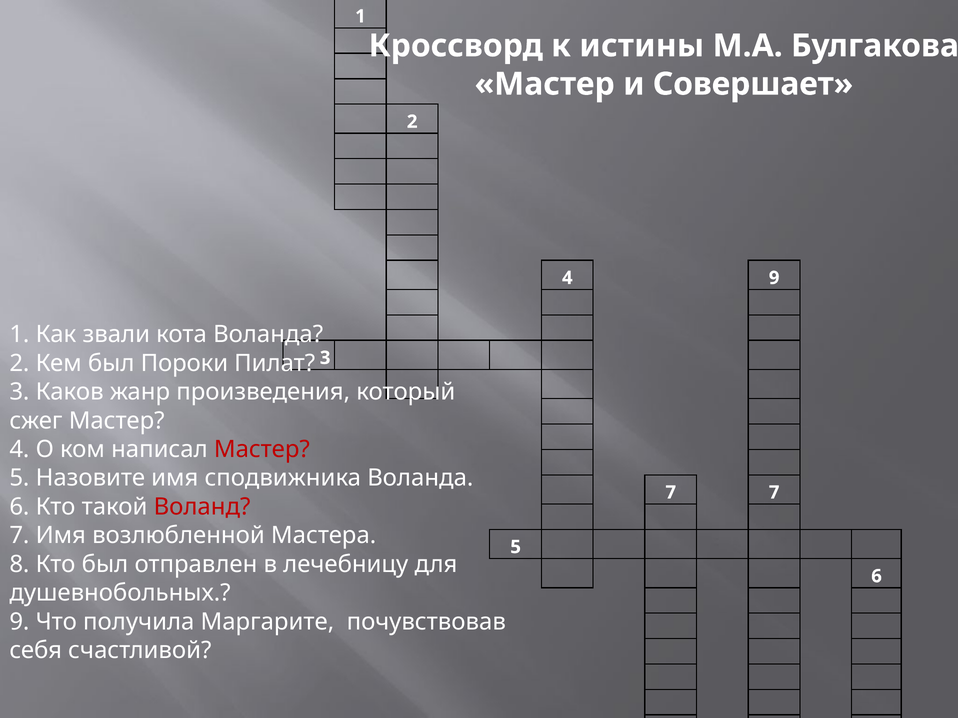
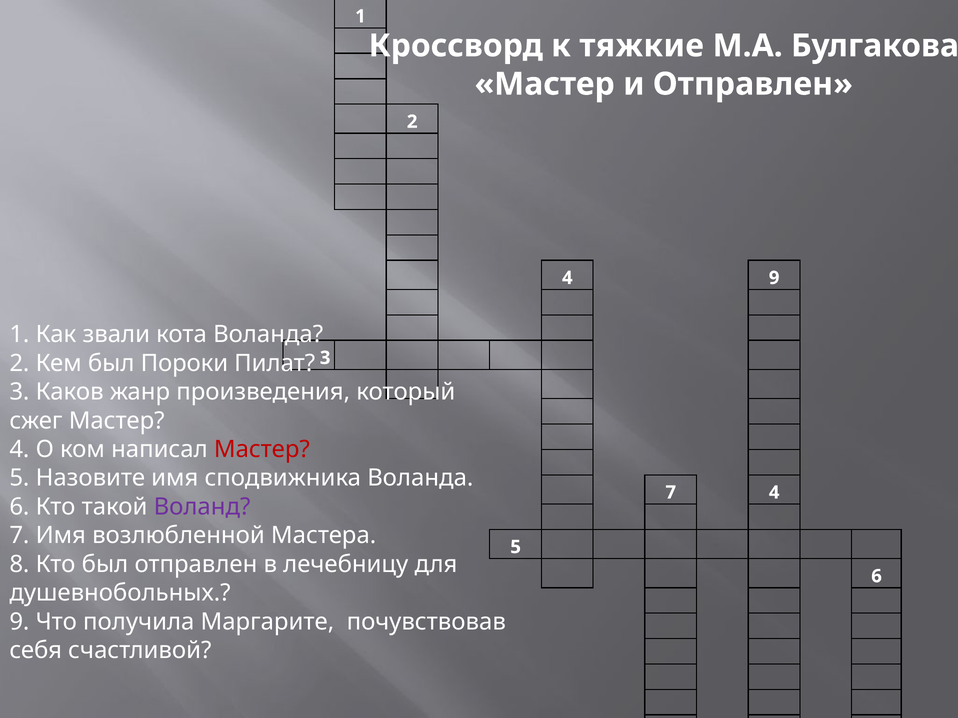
истины: истины -> тяжкие (642, 46)
и Совершает: Совершает -> Отправлен (753, 84)
7 7: 7 -> 4 (774, 493)
Воланд colour: red -> purple (202, 507)
